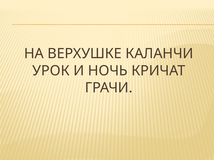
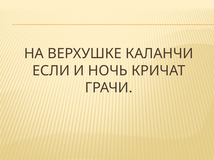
УРОК: УРОК -> ЕСЛИ (51, 71)
